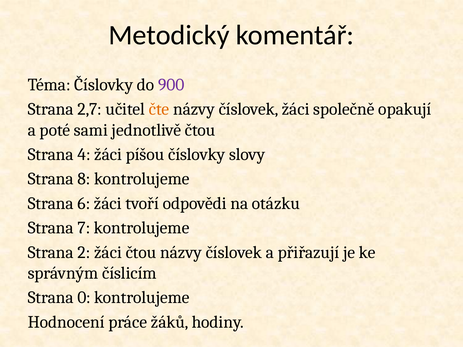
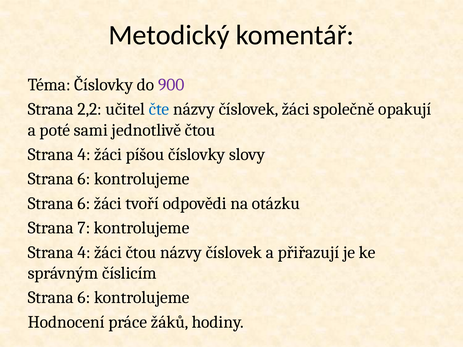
2,7: 2,7 -> 2,2 (90, 109)
čte colour: orange -> blue (159, 109)
8: 8 -> 6 (84, 179)
2: 2 -> 4 (84, 252)
0: 0 -> 6 (84, 298)
